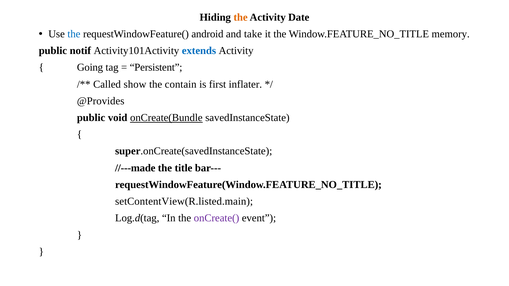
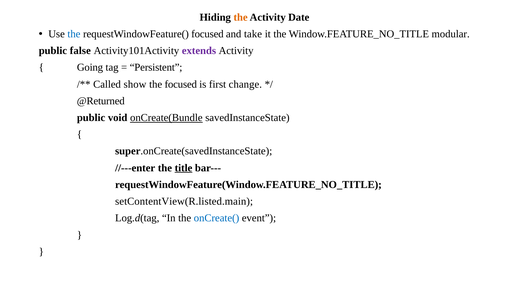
requestWindowFeature( android: android -> focused (207, 34)
memory: memory -> modular (451, 34)
notif: notif -> false (80, 51)
extends colour: blue -> purple (199, 51)
the contain: contain -> focused (181, 84)
inflater: inflater -> change (245, 84)
@Provides: @Provides -> @Returned (101, 101)
//---made: //---made -> //---enter (135, 168)
title underline: none -> present (184, 168)
onCreate( colour: purple -> blue (217, 218)
